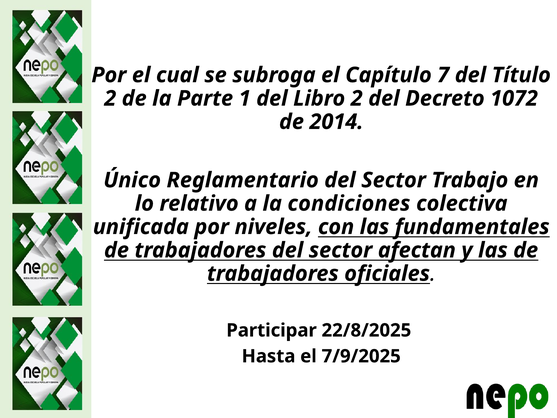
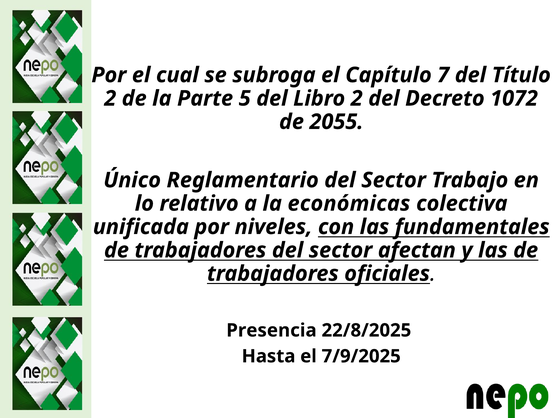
1: 1 -> 5 (245, 98)
2014: 2014 -> 2055 (336, 122)
condiciones: condiciones -> económicas (349, 203)
Participar: Participar -> Presencia (271, 330)
